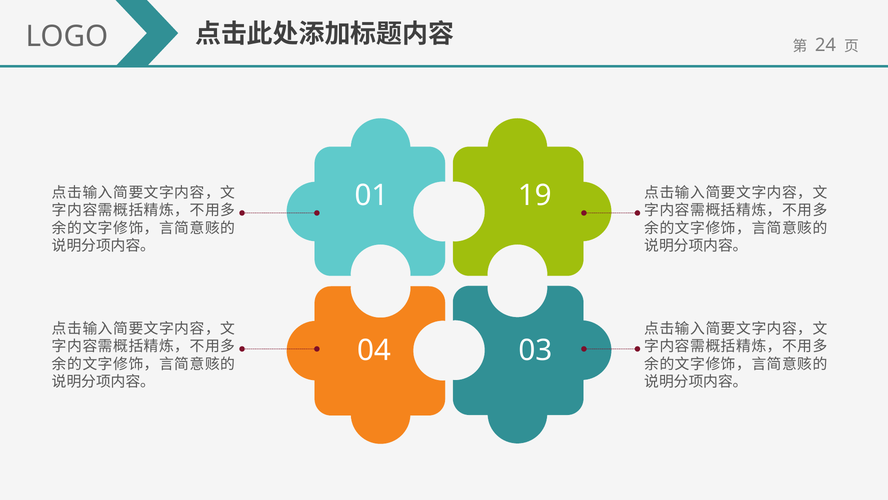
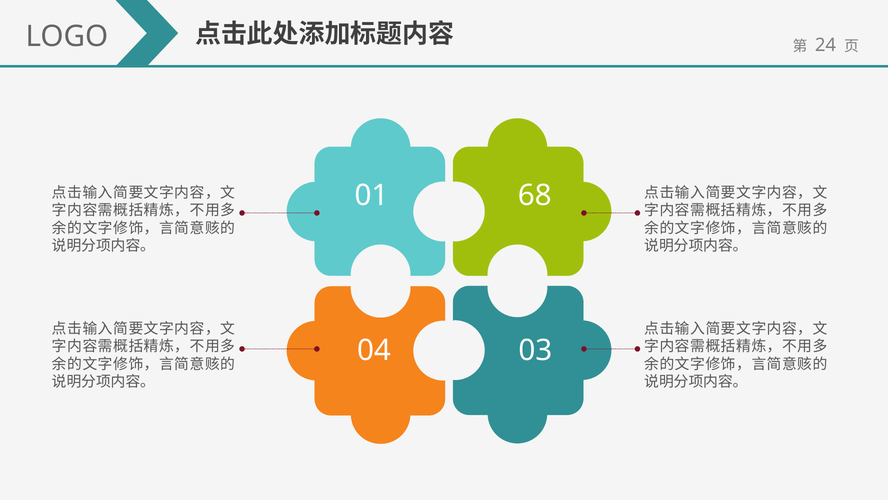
19: 19 -> 68 (535, 195)
